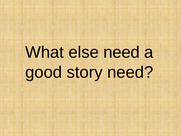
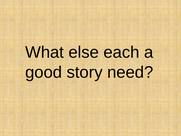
else need: need -> each (121, 52)
